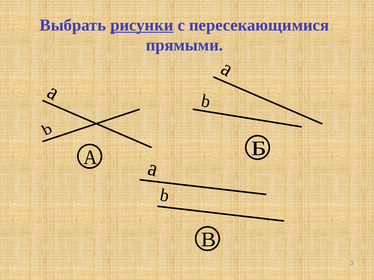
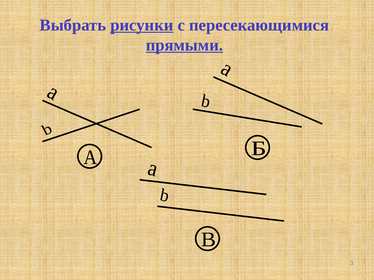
прямыми underline: none -> present (184, 45)
